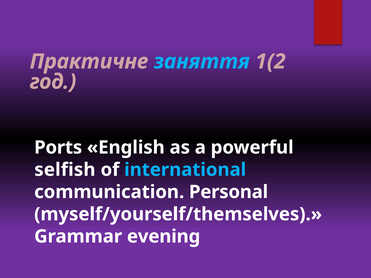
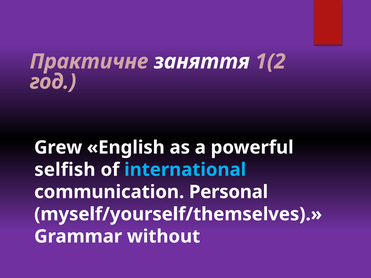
заняття colour: light blue -> white (202, 62)
Ports: Ports -> Grew (58, 148)
evening: evening -> without (164, 237)
